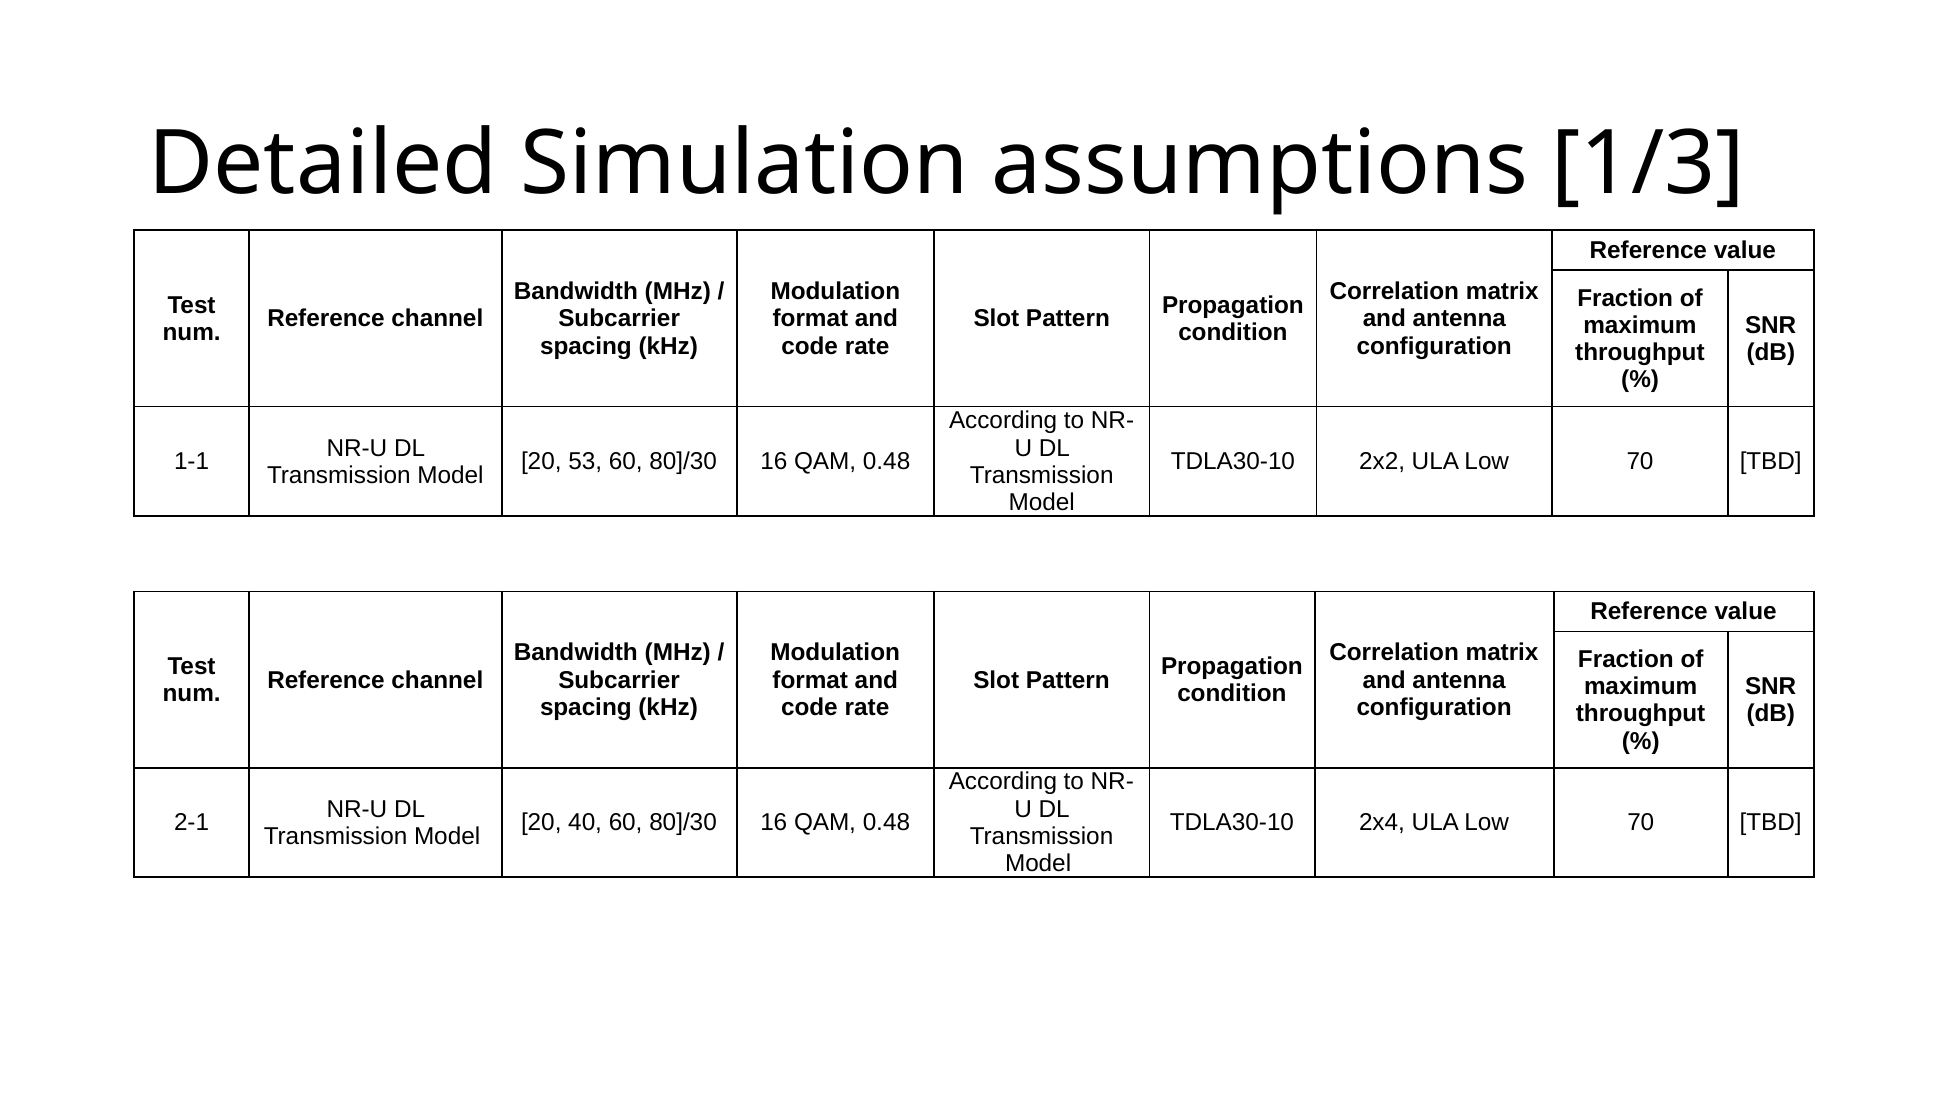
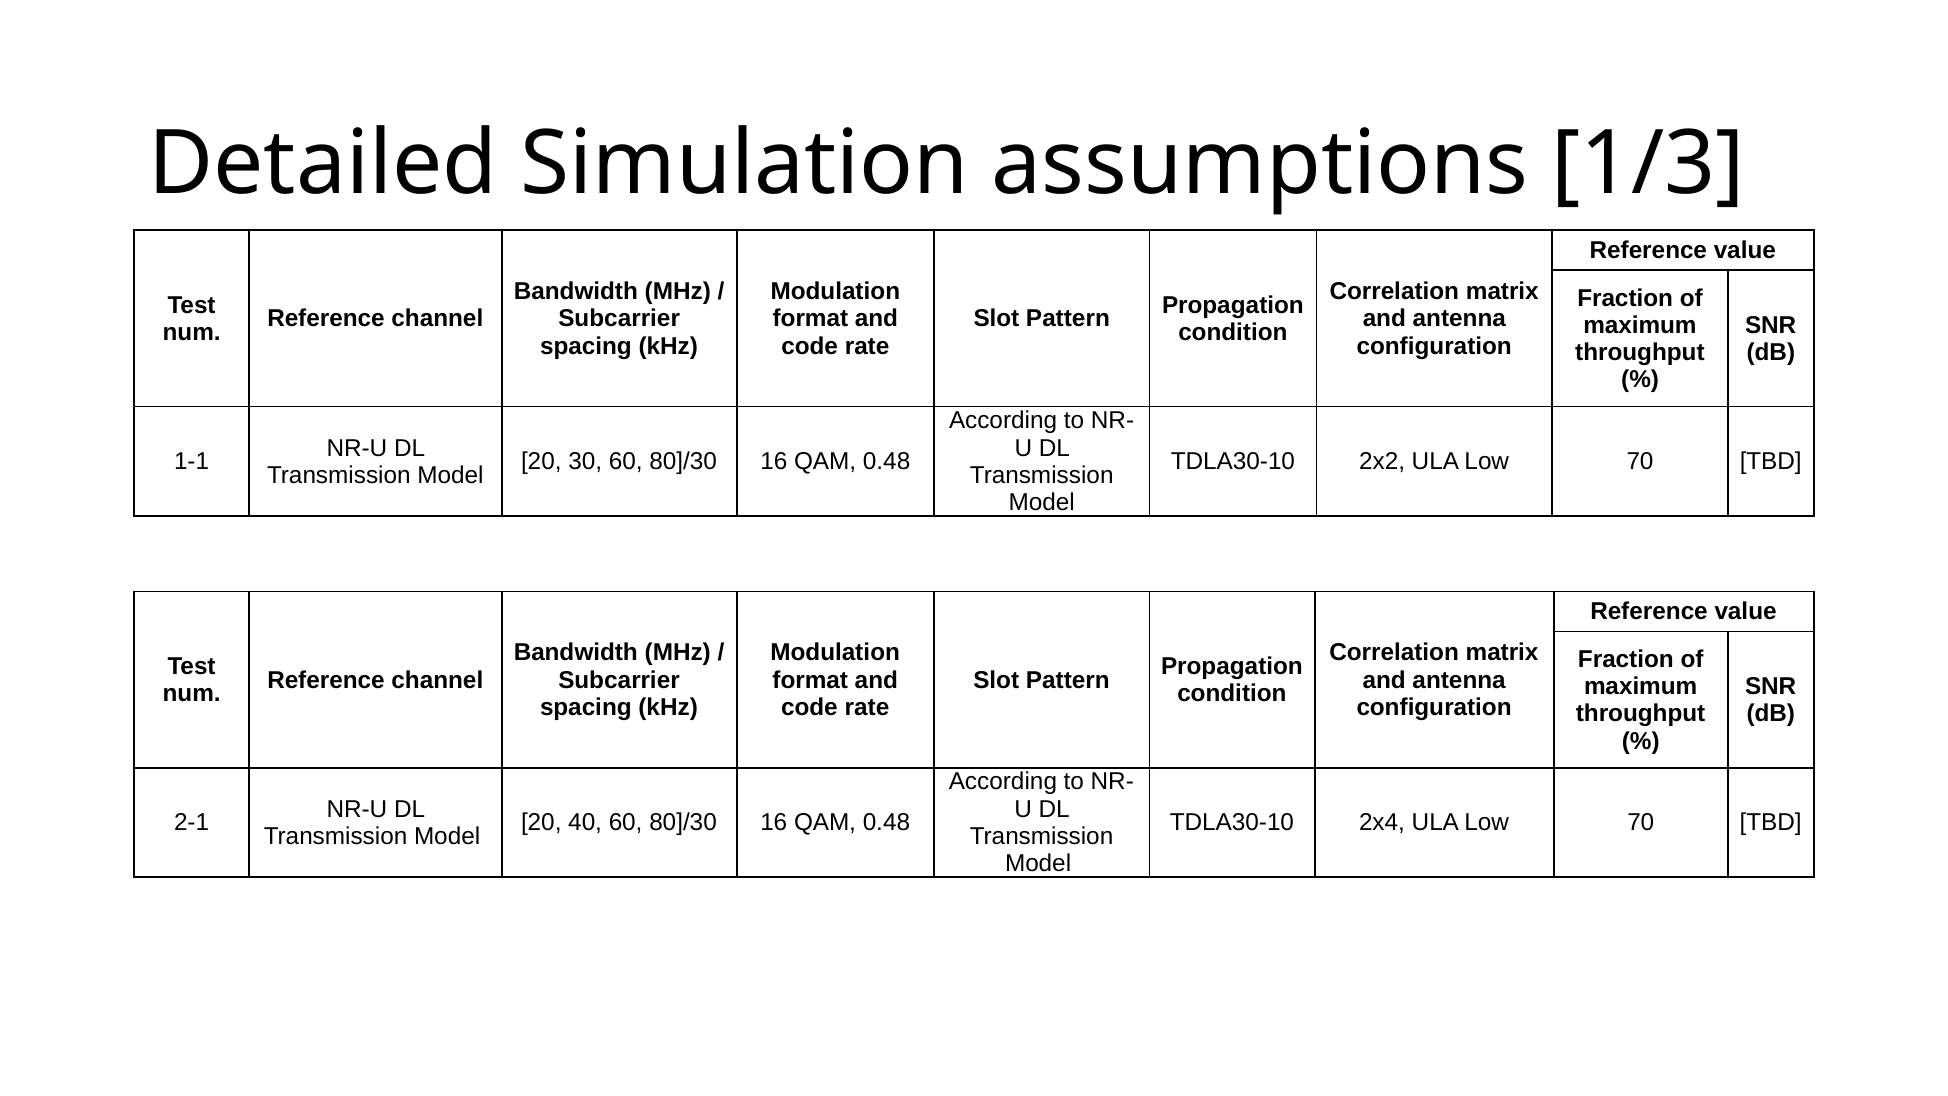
53: 53 -> 30 (585, 461)
